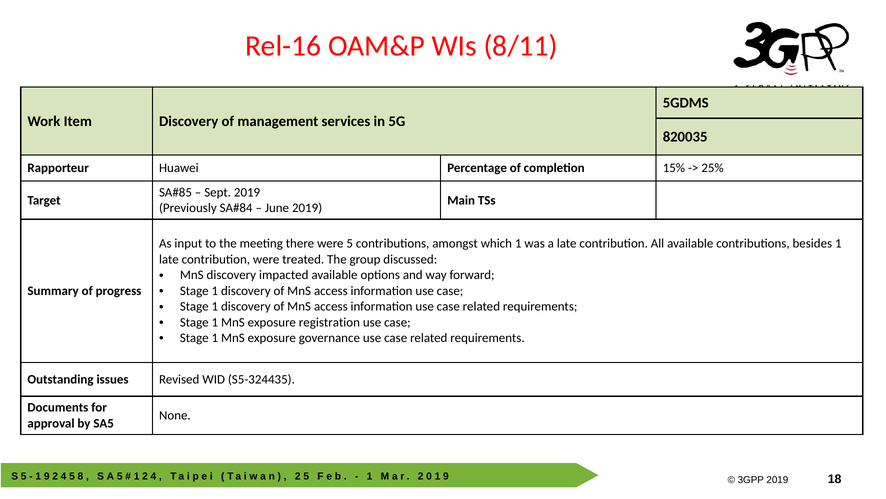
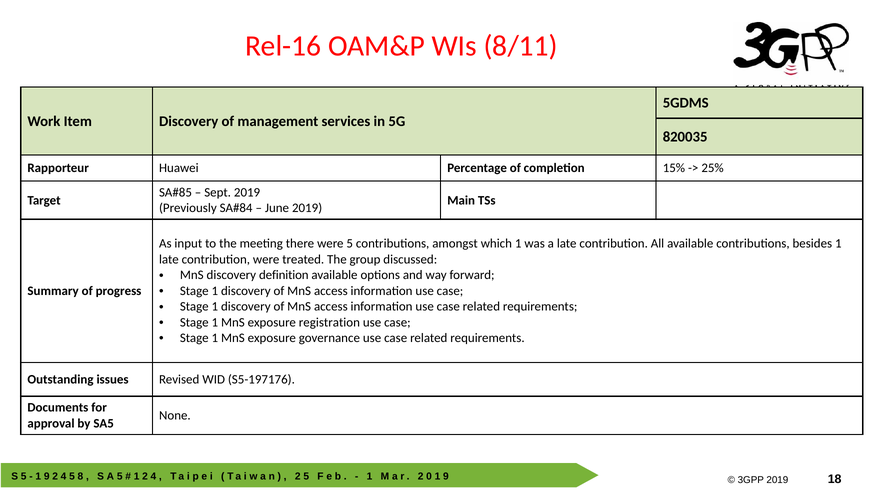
impacted: impacted -> definition (284, 275)
S5-324435: S5-324435 -> S5-197176 (261, 379)
